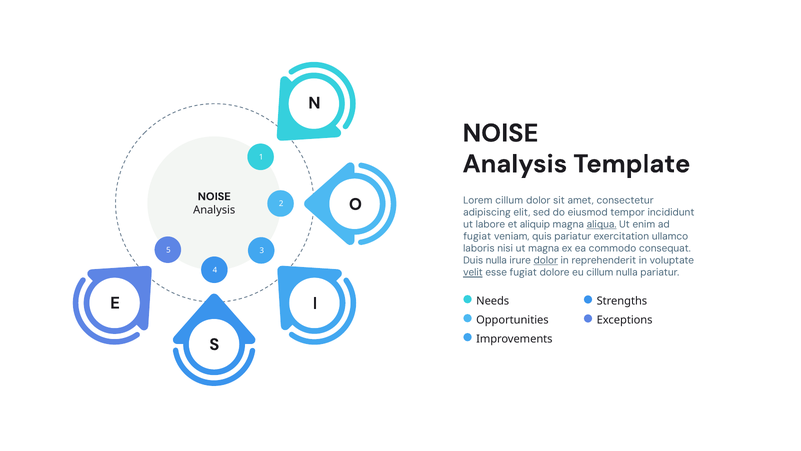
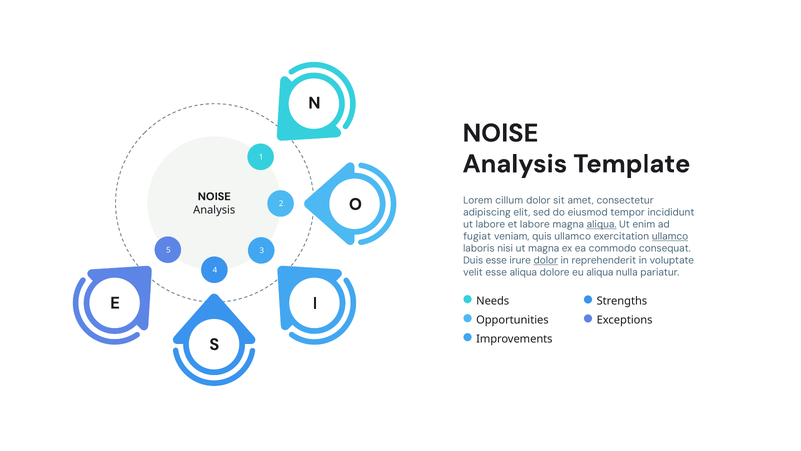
et aliquip: aliquip -> labore (535, 224)
quis pariatur: pariatur -> ullamco (573, 236)
ullamco underline: none -> present (670, 236)
Duis nulla: nulla -> esse (496, 260)
velit underline: present -> none (473, 272)
esse fugiat: fugiat -> aliqua (523, 272)
eu cillum: cillum -> aliqua (600, 272)
